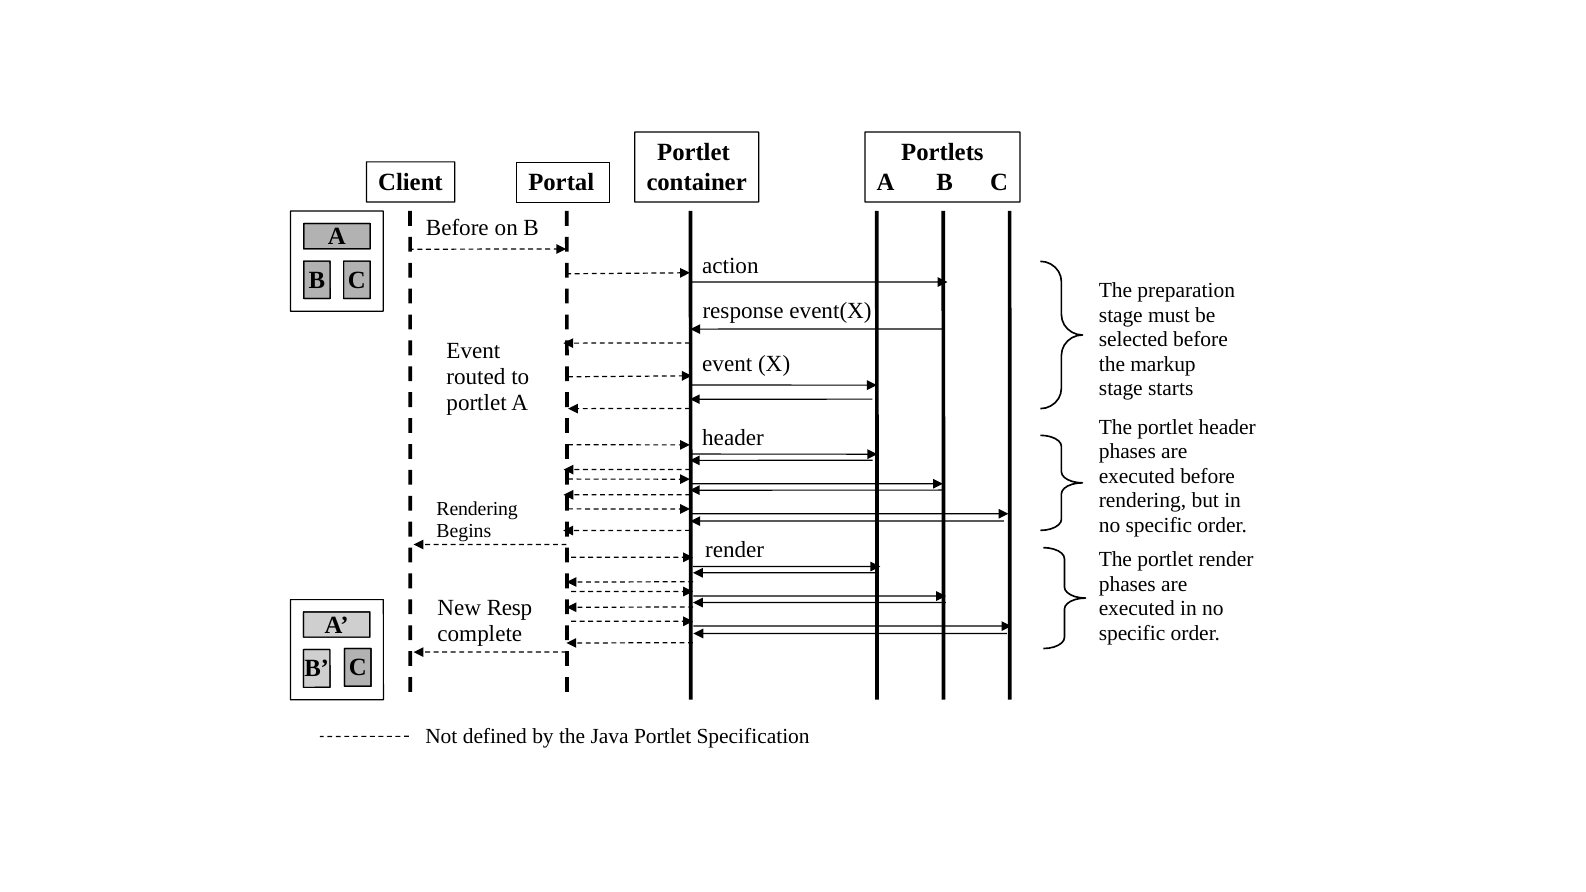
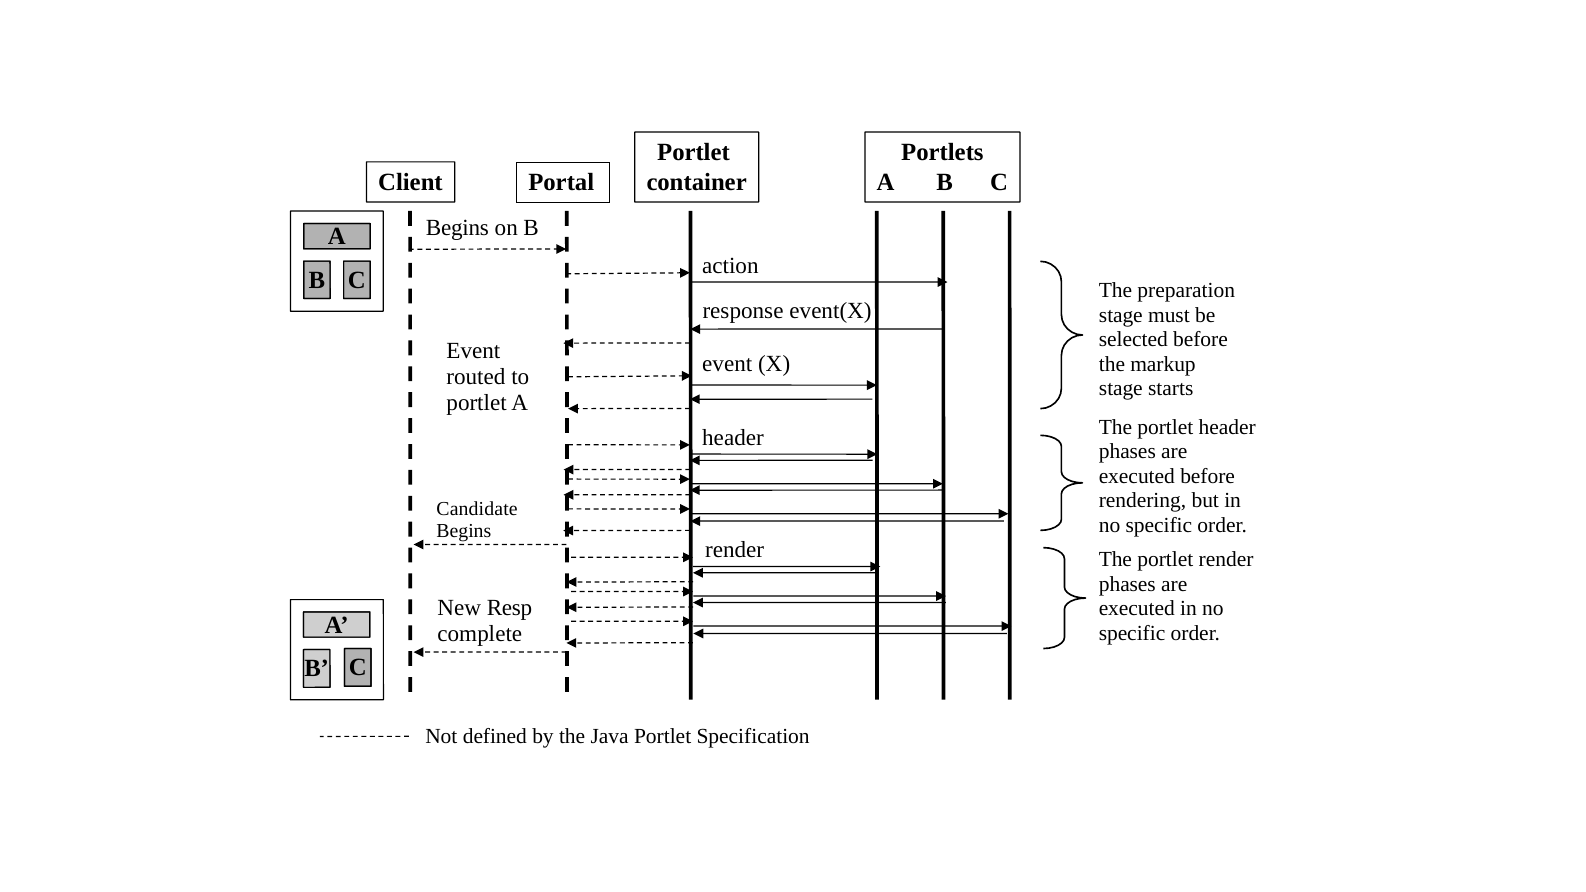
Before: Before -> Begins (457, 228)
Rendering: Rendering -> Candidate (477, 509)
